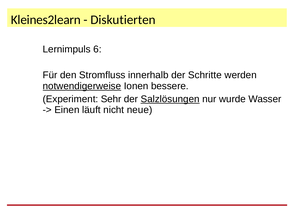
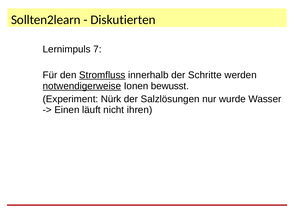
Kleines2learn: Kleines2learn -> Sollten2learn (46, 20)
6: 6 -> 7 (97, 49)
Stromfluss underline: none -> present (102, 75)
bessere: bessere -> bewusst (170, 86)
Sehr: Sehr -> Nürk (111, 99)
Salzlösungen underline: present -> none (170, 99)
neue: neue -> ihren (140, 110)
